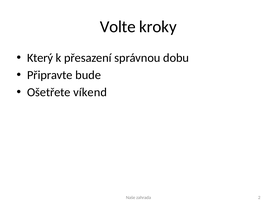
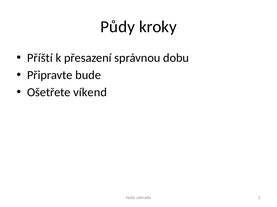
Volte: Volte -> Půdy (118, 27)
Který: Který -> Příští (40, 58)
